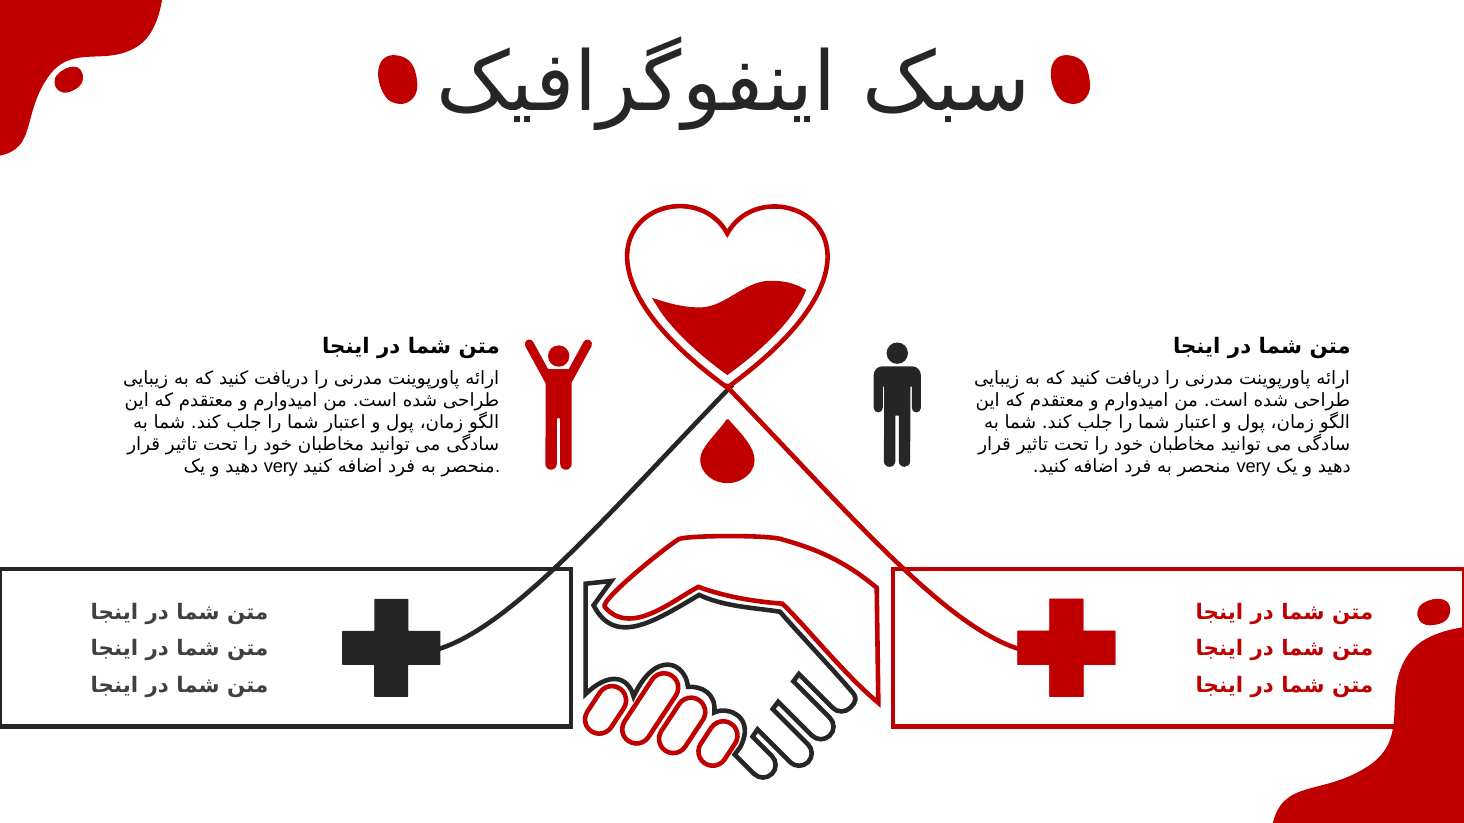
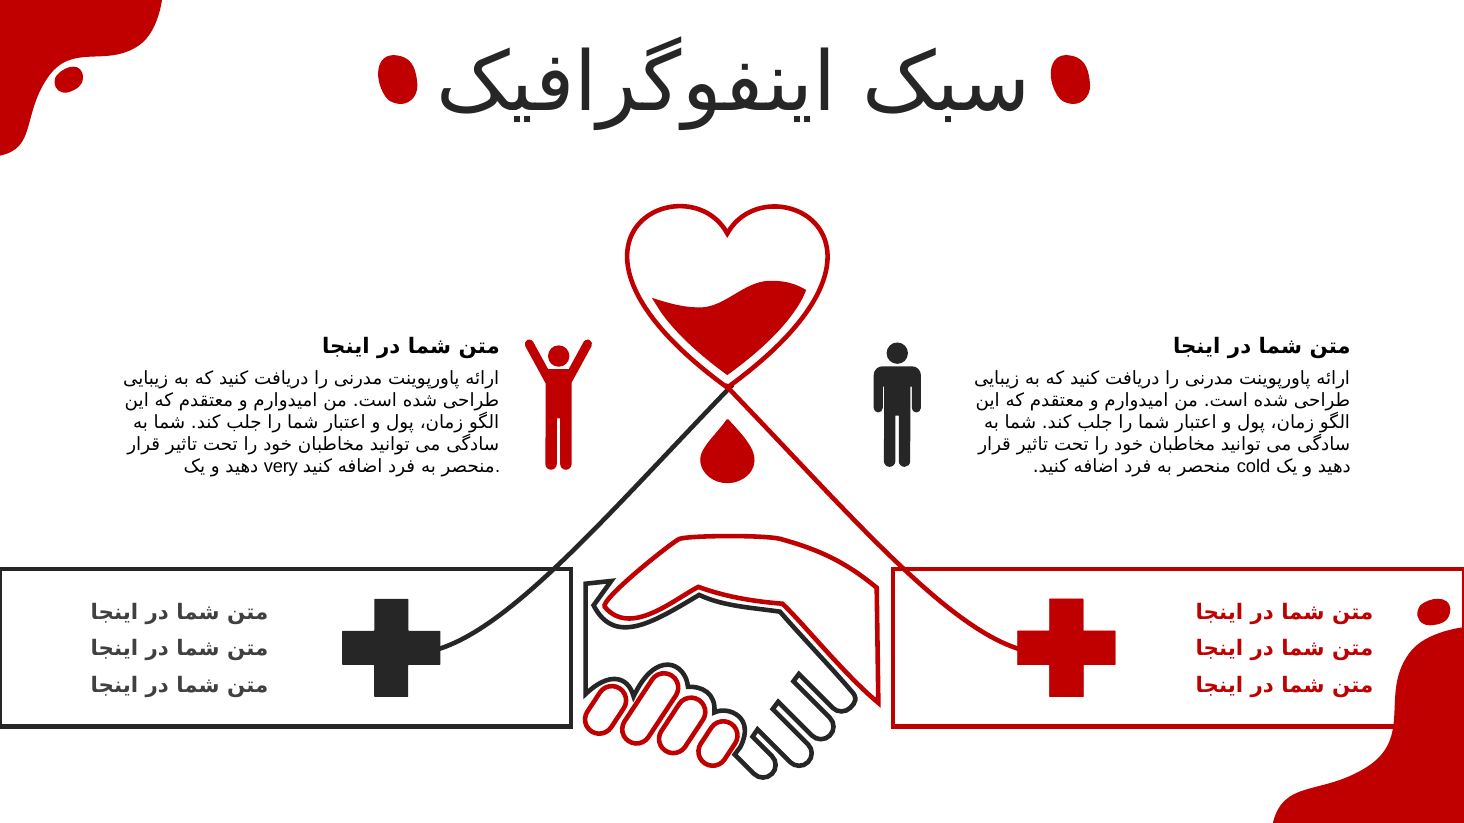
very: very -> cold (1254, 467)
